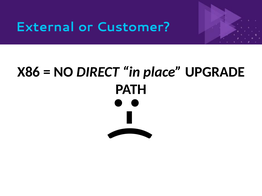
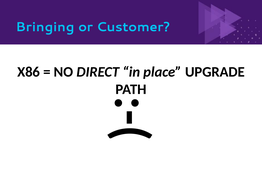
External: External -> Bringing (45, 27)
